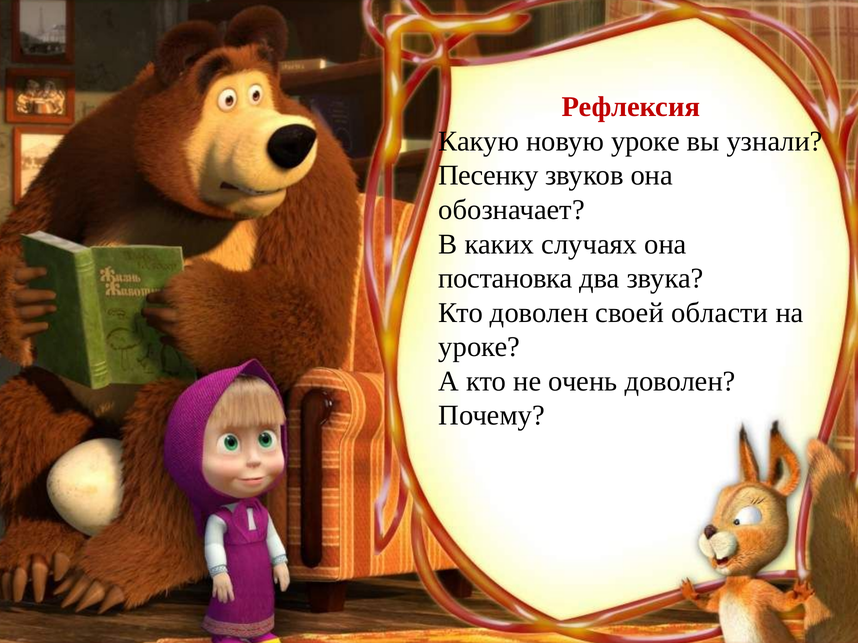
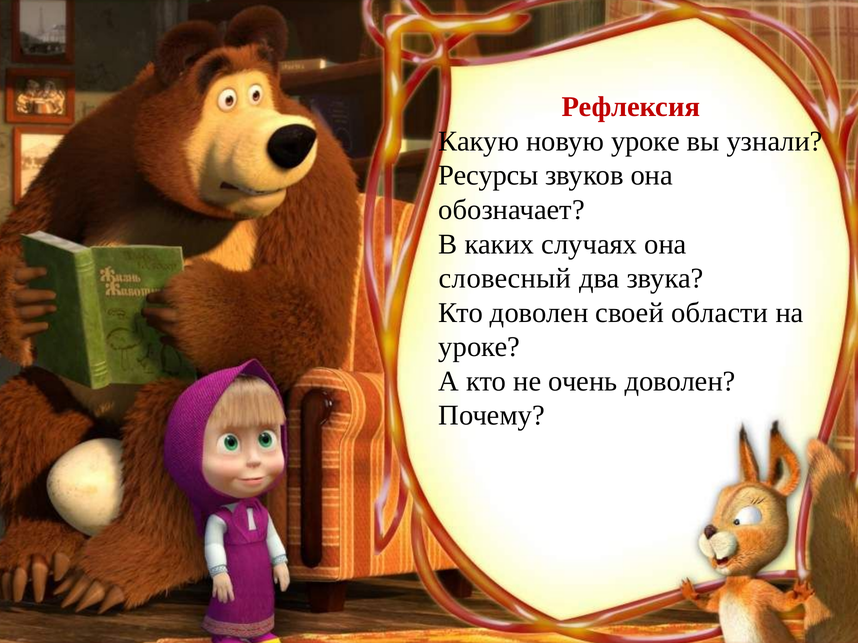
Песенку: Песенку -> Ресурсы (488, 176)
постановка: постановка -> словесный (505, 279)
